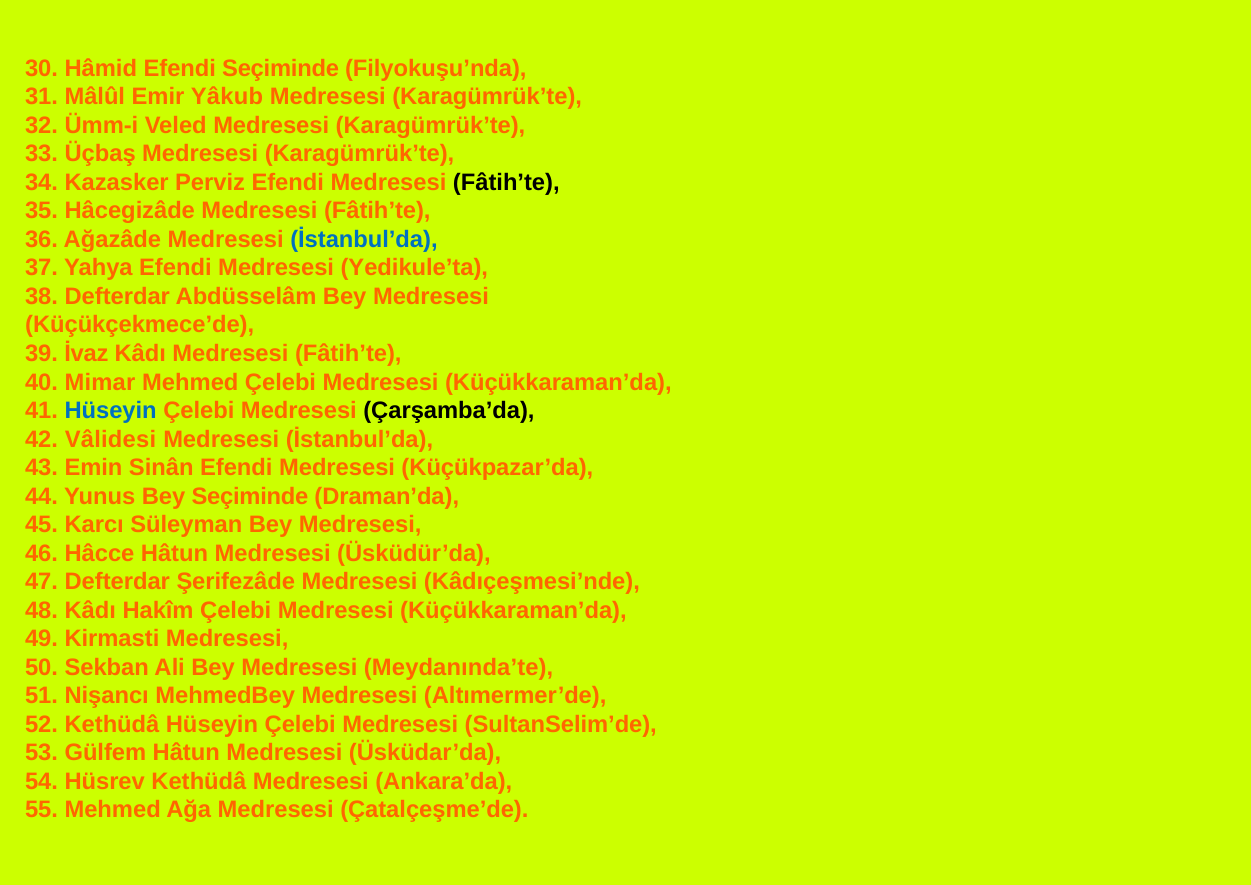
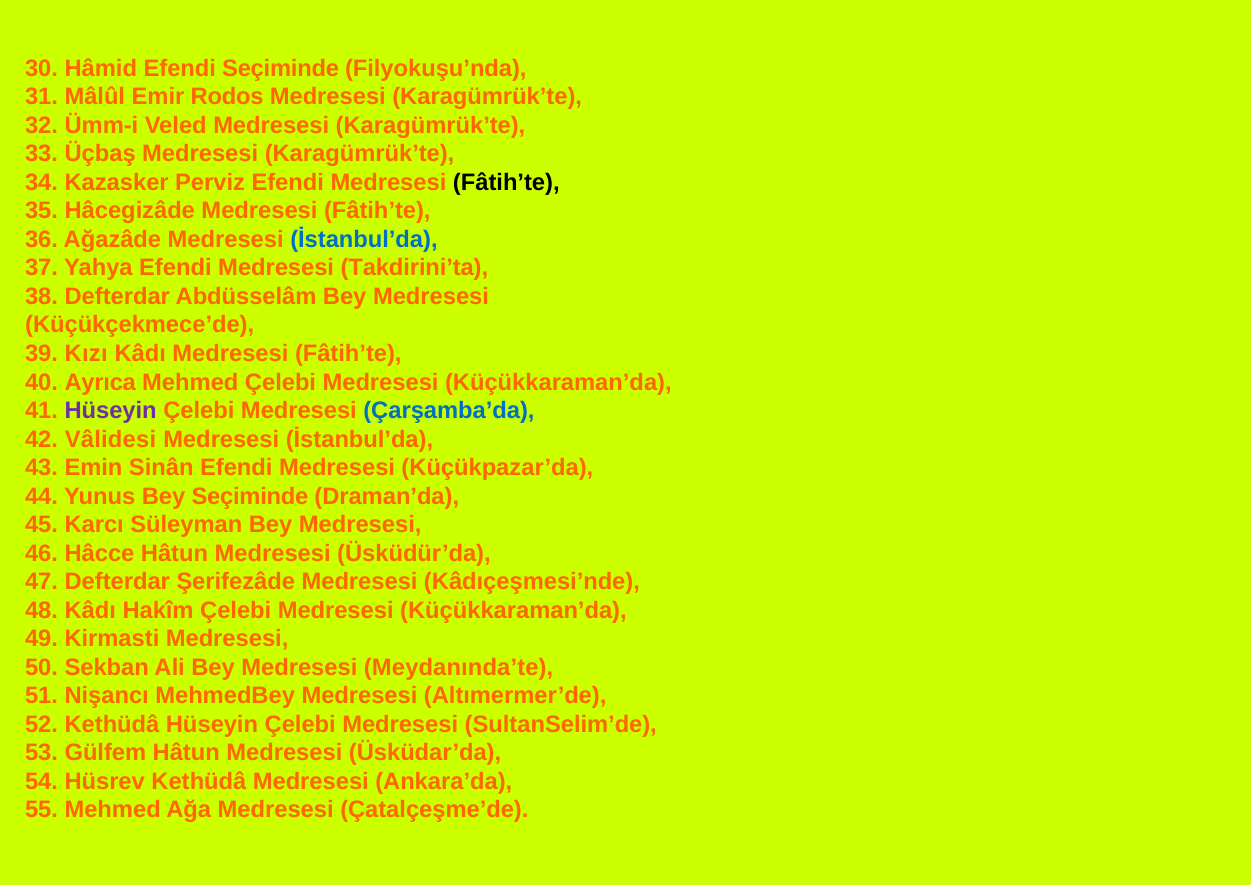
Yâkub: Yâkub -> Rodos (227, 97)
Yedikule’ta: Yedikule’ta -> Takdirini’ta (414, 268)
İvaz: İvaz -> Kızı (86, 353)
Mimar: Mimar -> Ayrıca (100, 382)
Hüseyin colour: blue -> purple (111, 410)
Çarşamba’da colour: black -> blue (449, 410)
